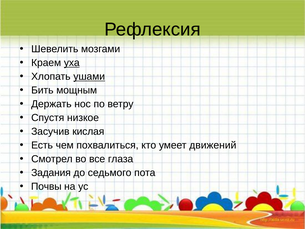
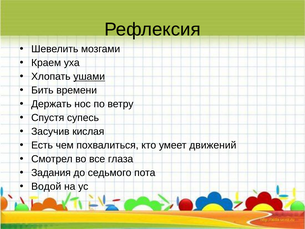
уха underline: present -> none (72, 63)
мощным: мощным -> времени (77, 90)
низкое: низкое -> супесь (83, 118)
Почвы: Почвы -> Водой (46, 186)
